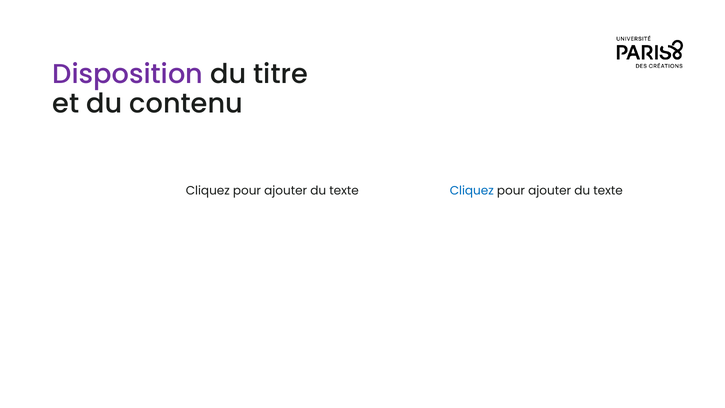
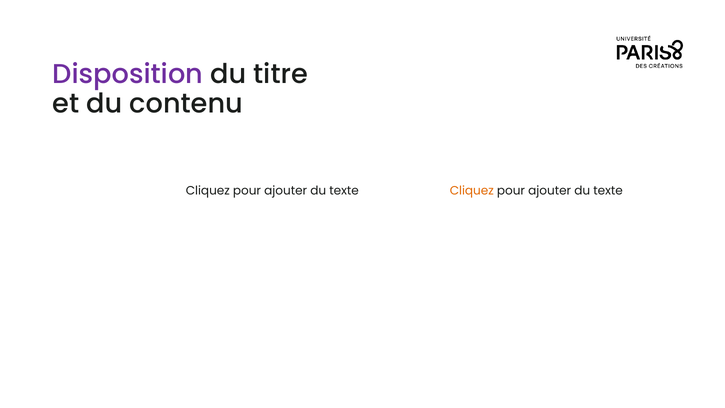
Cliquez colour: blue -> orange (472, 190)
